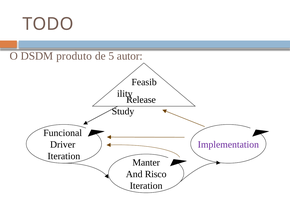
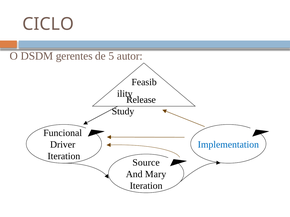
TODO: TODO -> CICLO (48, 24)
produto: produto -> gerentes (74, 56)
Implementation colour: purple -> blue (228, 145)
Manter: Manter -> Source (146, 163)
Risco: Risco -> Mary (156, 174)
